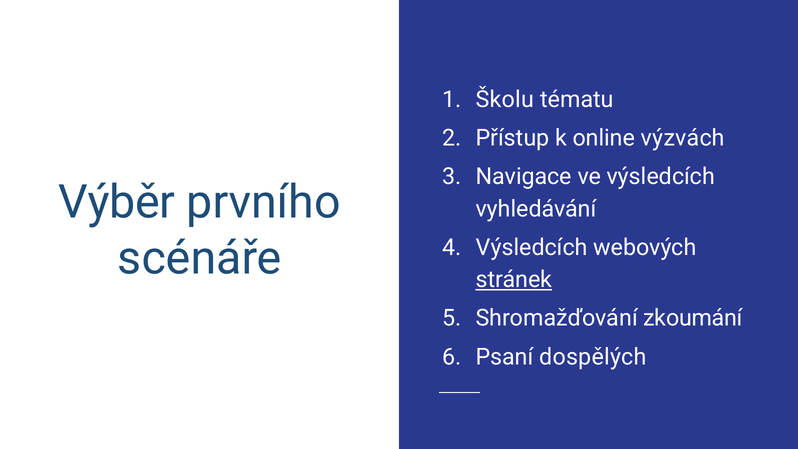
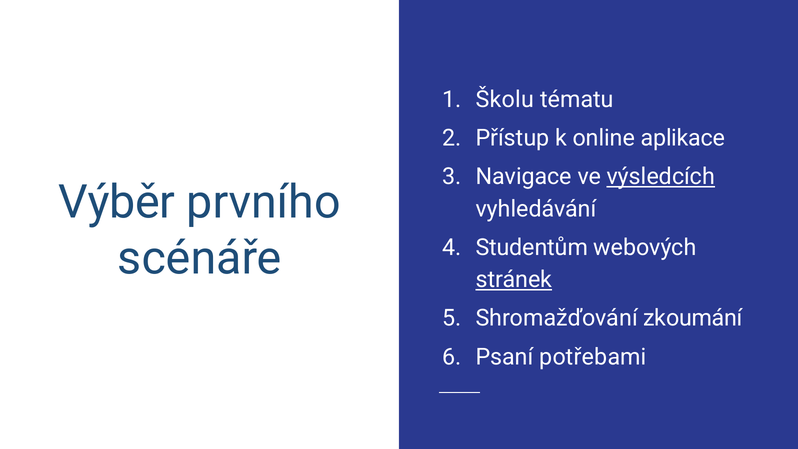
výzvách: výzvách -> aplikace (683, 138)
výsledcích underline: none -> present (661, 177)
Výsledcích: Výsledcích -> Studentům (532, 247)
dospělých: dospělých -> potřebami (593, 357)
